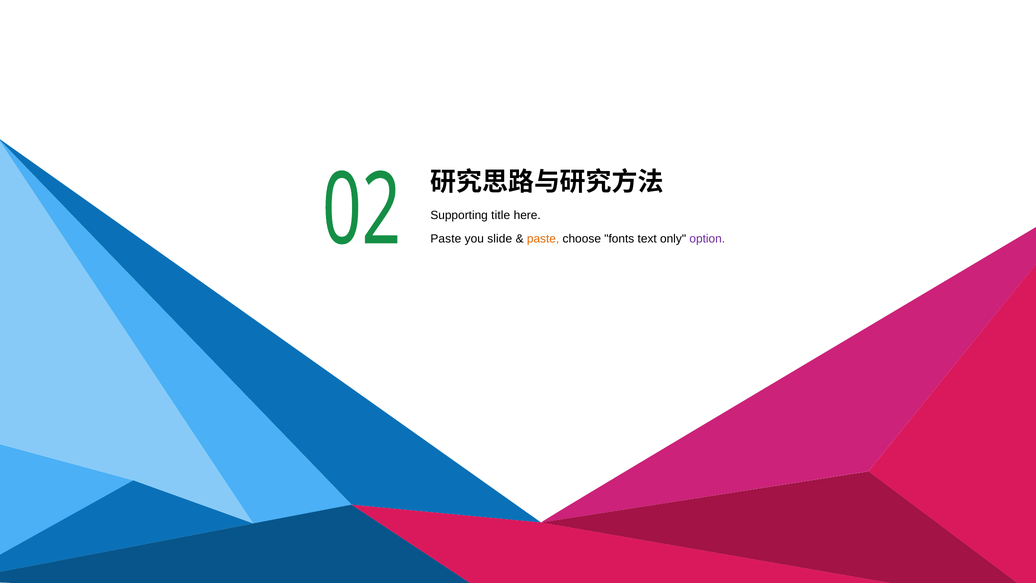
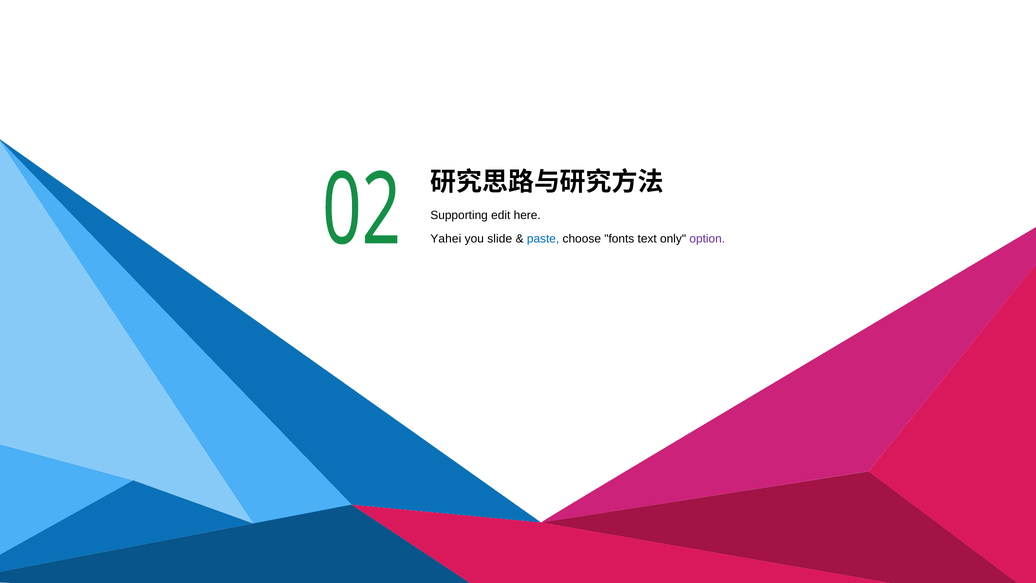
title: title -> edit (501, 215)
Paste: Paste -> Yahei (446, 239)
paste colour: orange -> blue (543, 239)
